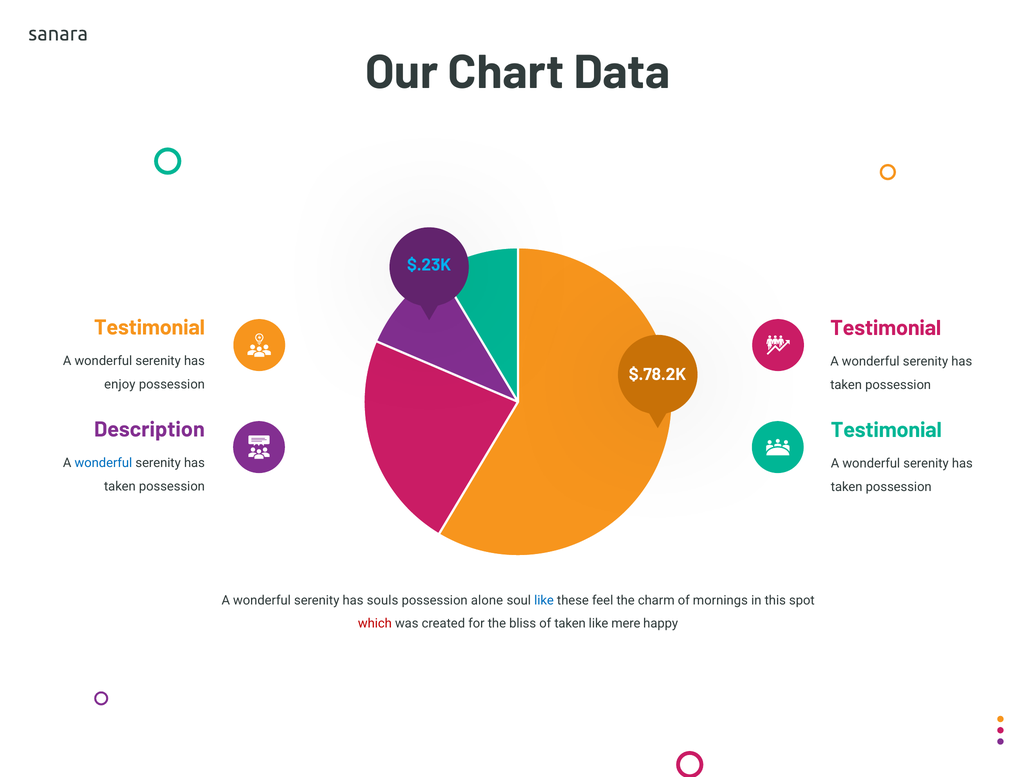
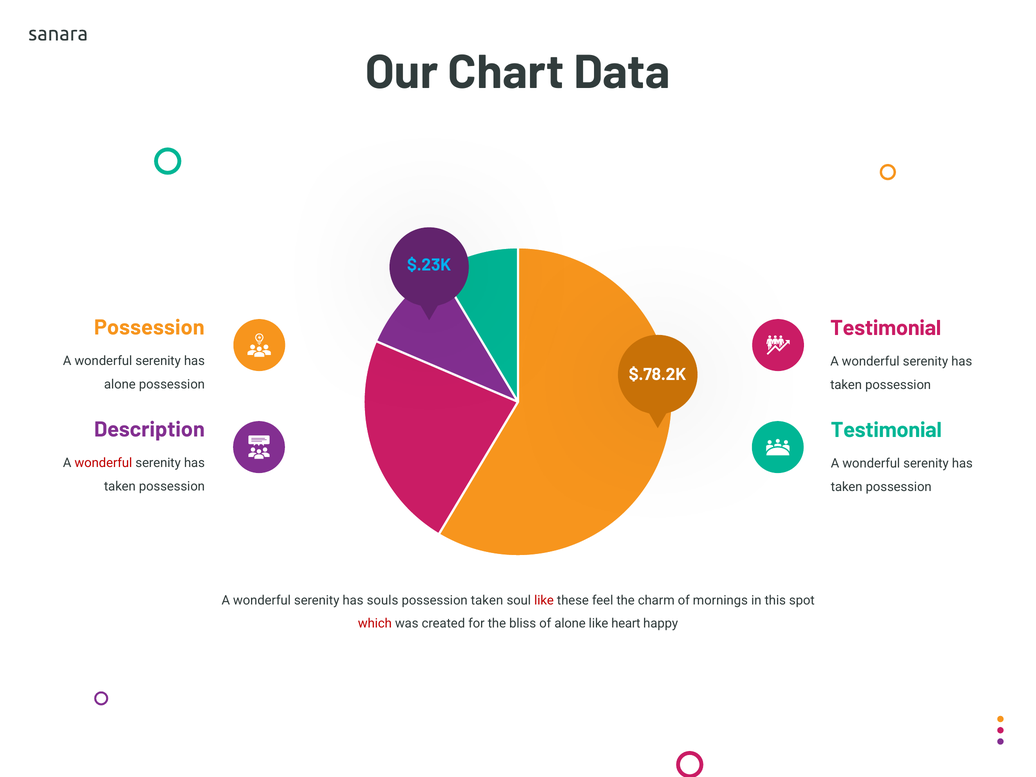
Testimonial: Testimonial -> Possession (149, 328)
enjoy: enjoy -> alone (120, 385)
wonderful colour: blue -> red (103, 463)
possession alone: alone -> taken (487, 600)
like colour: blue -> red (544, 600)
of taken: taken -> alone (570, 624)
mere: mere -> heart (626, 624)
